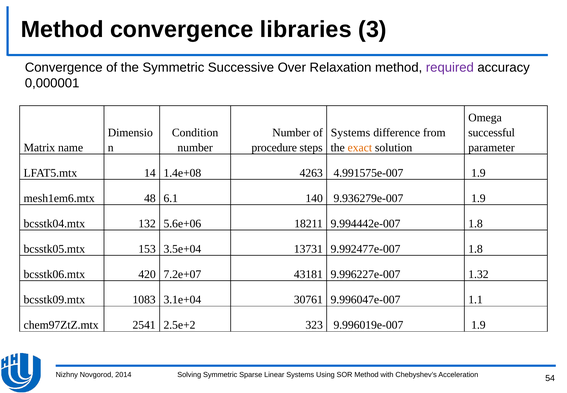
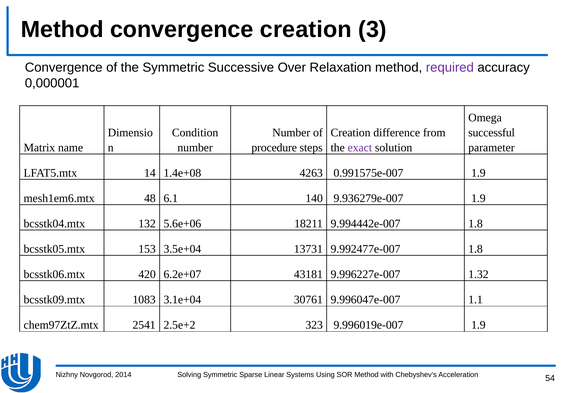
convergence libraries: libraries -> creation (306, 30)
Systems: Systems -> Creation (351, 132)
exact colour: orange -> purple (360, 147)
4.991575e-007: 4.991575e-007 -> 0.991575e-007 (368, 173)
7.2e+07: 7.2e+07 -> 6.2e+07 (182, 274)
